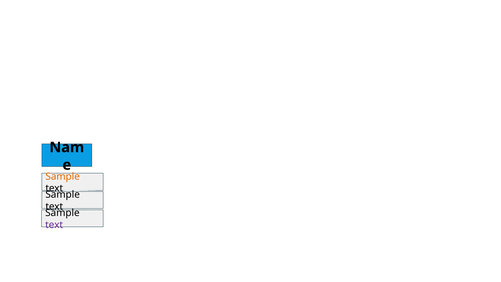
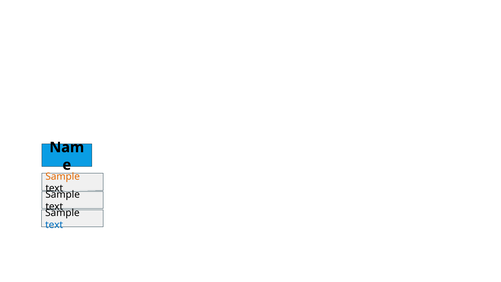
text colour: purple -> blue (54, 225)
